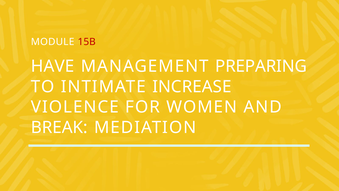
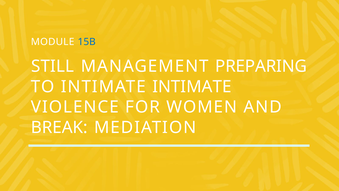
15B colour: red -> blue (87, 42)
HAVE: HAVE -> STILL (53, 66)
INTIMATE INCREASE: INCREASE -> INTIMATE (192, 87)
